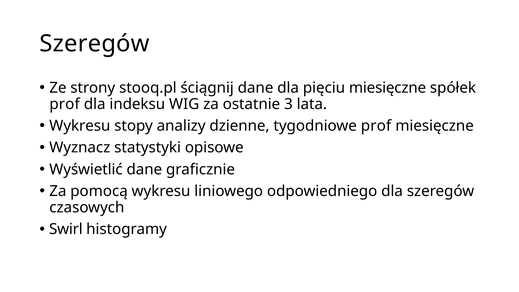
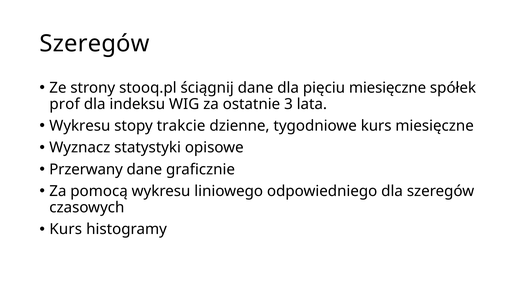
analizy: analizy -> trakcie (181, 126)
tygodniowe prof: prof -> kurs (376, 126)
Wyświetlić: Wyświetlić -> Przerwany (86, 169)
Swirl: Swirl -> Kurs (66, 229)
